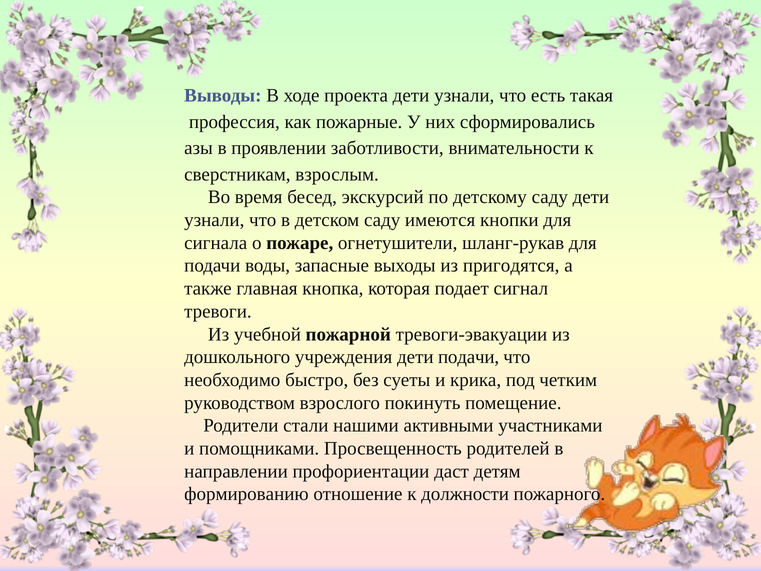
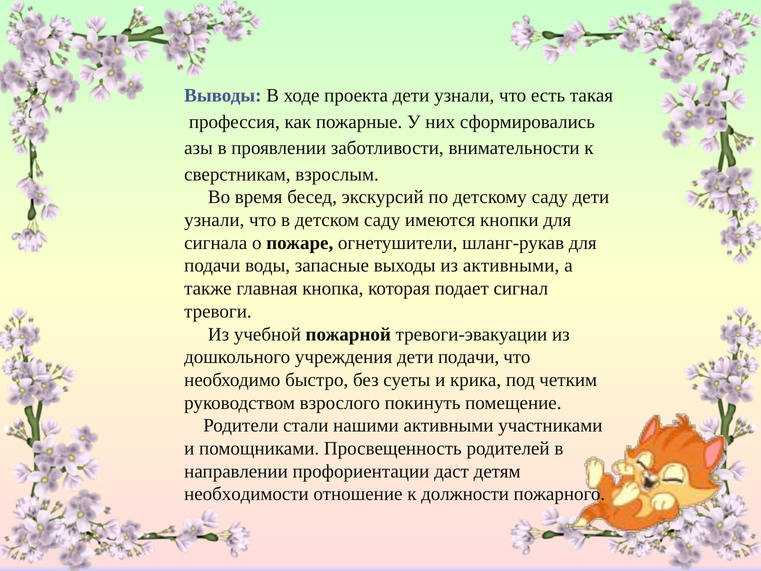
из пригодятся: пригодятся -> активными (511, 266)
формированию: формированию -> необходимости (246, 494)
